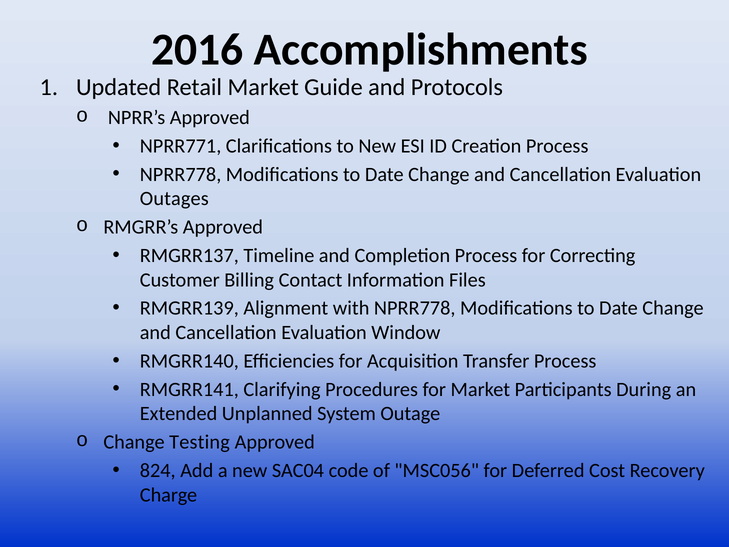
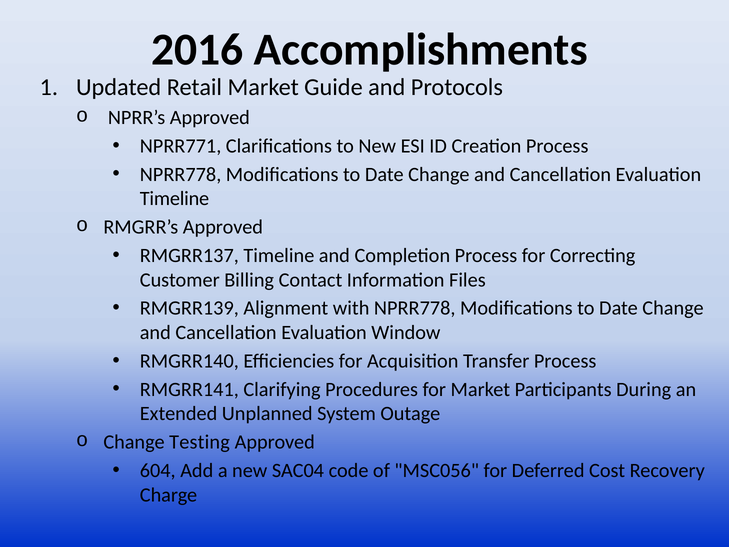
Outages: Outages -> Timeline (174, 199)
824: 824 -> 604 (158, 470)
